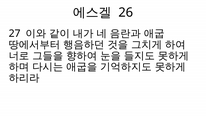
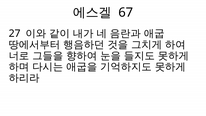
26: 26 -> 67 (126, 12)
